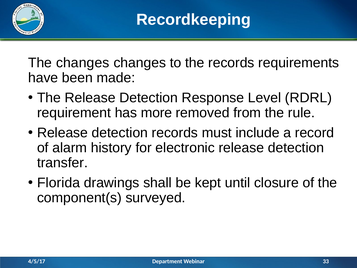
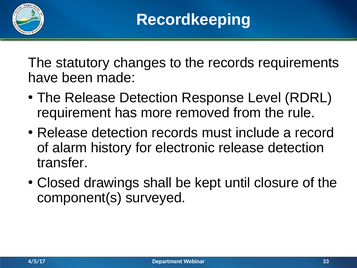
The changes: changes -> statutory (83, 63)
Florida: Florida -> Closed (59, 183)
